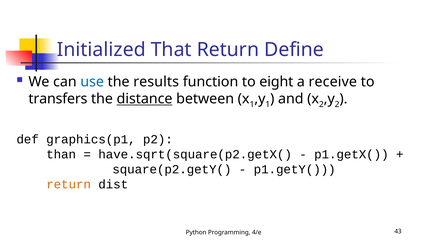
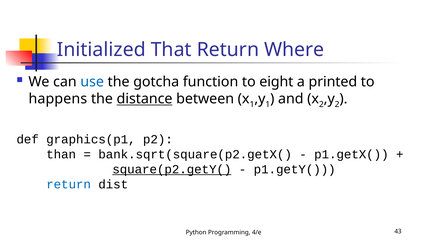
Define: Define -> Where (294, 50)
results: results -> gotcha (156, 82)
receive: receive -> printed (333, 82)
transfers: transfers -> happens (58, 99)
have.sqrt(square(p2.getX(: have.sqrt(square(p2.getX( -> bank.sqrt(square(p2.getX( (195, 154)
square(p2.getY( underline: none -> present (172, 169)
return colour: orange -> blue (69, 184)
